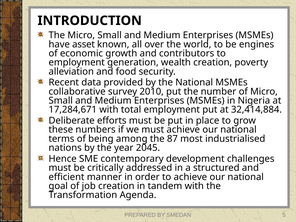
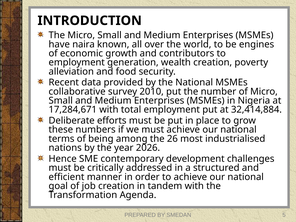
asset: asset -> naira (84, 44)
87: 87 -> 26 (172, 139)
2045: 2045 -> 2026 (148, 148)
